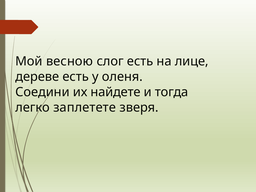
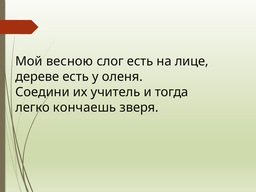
найдете: найдете -> учитель (115, 92)
заплетете: заплетете -> кончаешь (85, 107)
